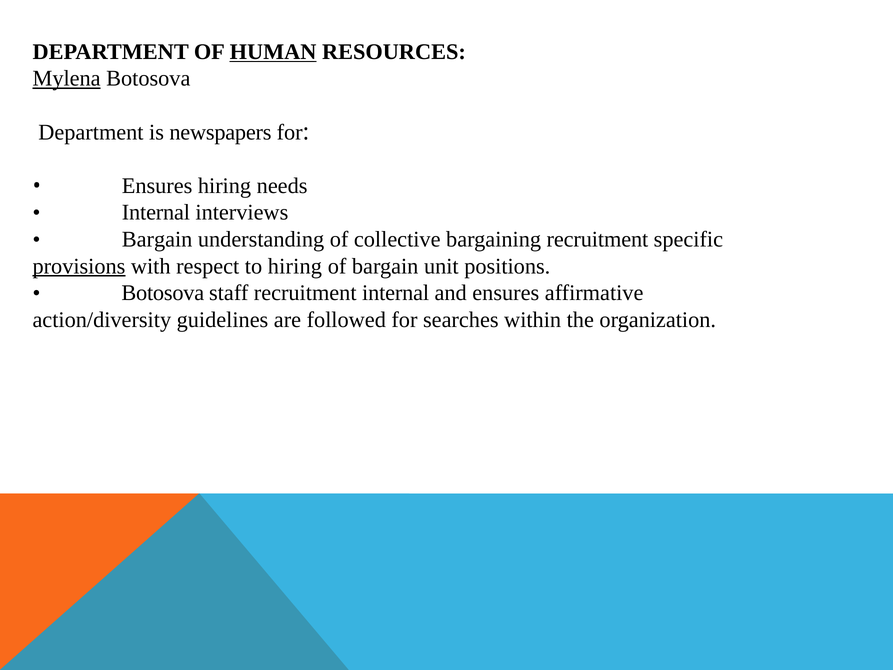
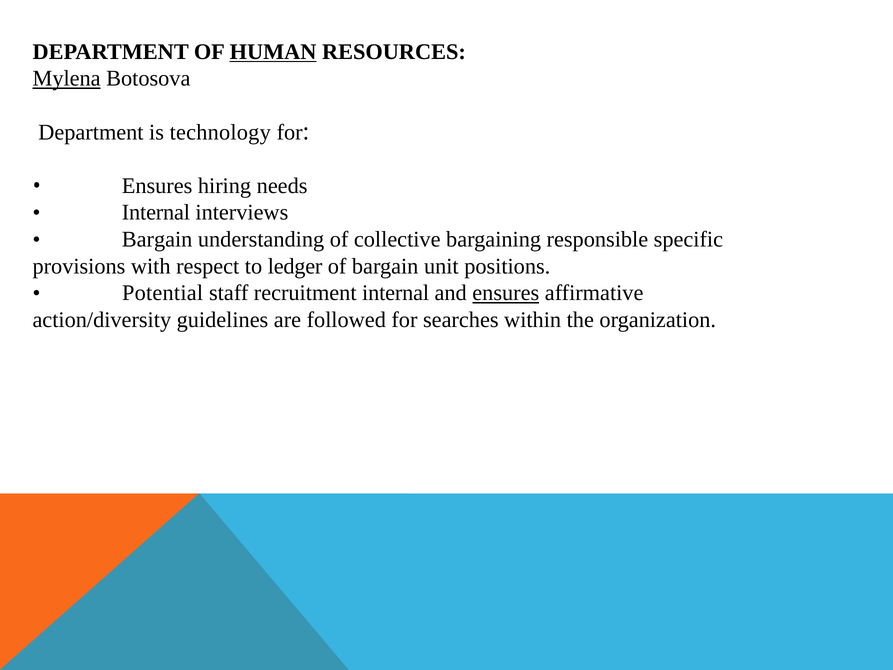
newspapers: newspapers -> technology (220, 132)
bargaining recruitment: recruitment -> responsible (597, 239)
provisions underline: present -> none (79, 266)
to hiring: hiring -> ledger (295, 266)
Botosova: Botosova -> Potential (163, 293)
ensures underline: none -> present (506, 293)
